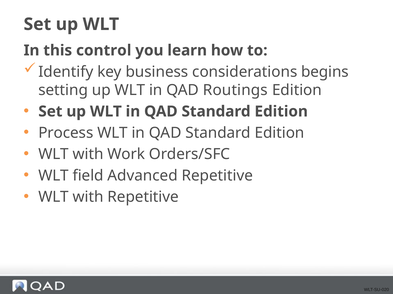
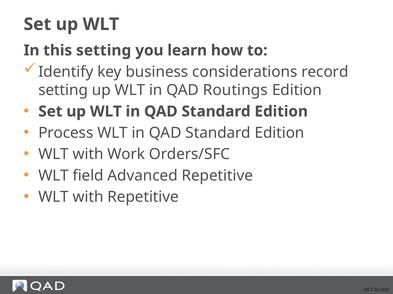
this control: control -> setting (104, 51)
begins: begins -> record (325, 72)
